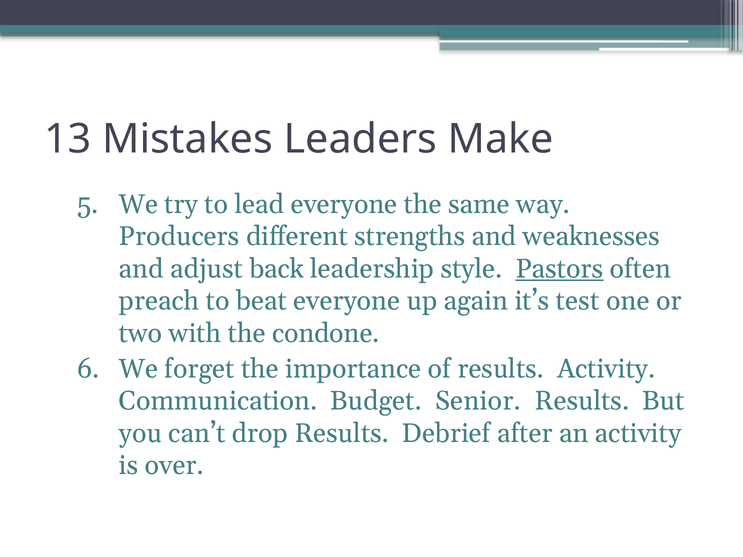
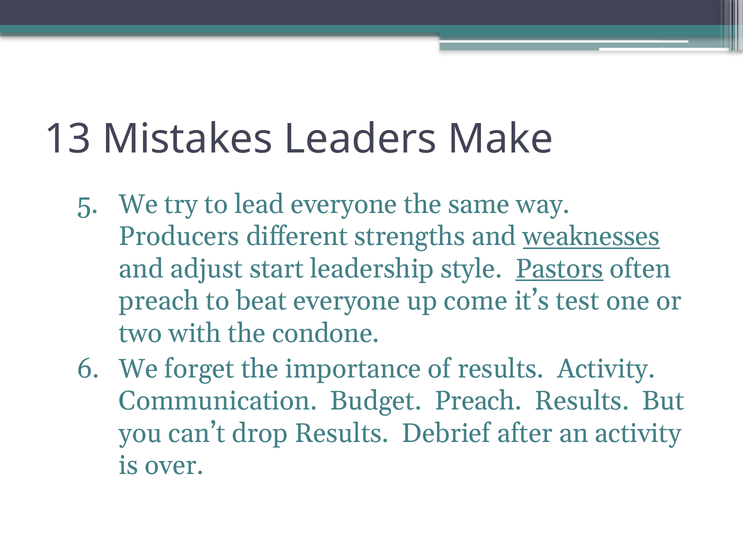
weaknesses underline: none -> present (591, 237)
back: back -> start (277, 269)
again: again -> come (476, 301)
Budget Senior: Senior -> Preach (478, 401)
